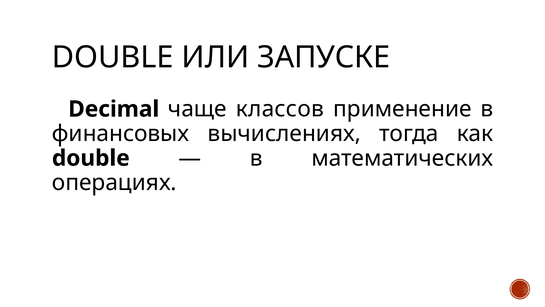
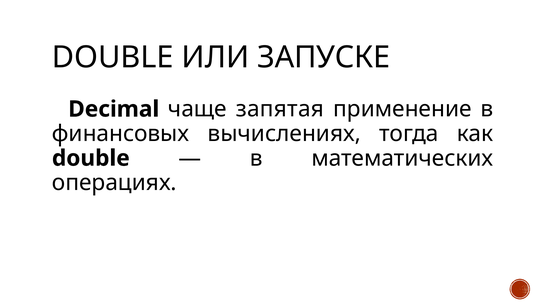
классов: классов -> запятая (280, 109)
